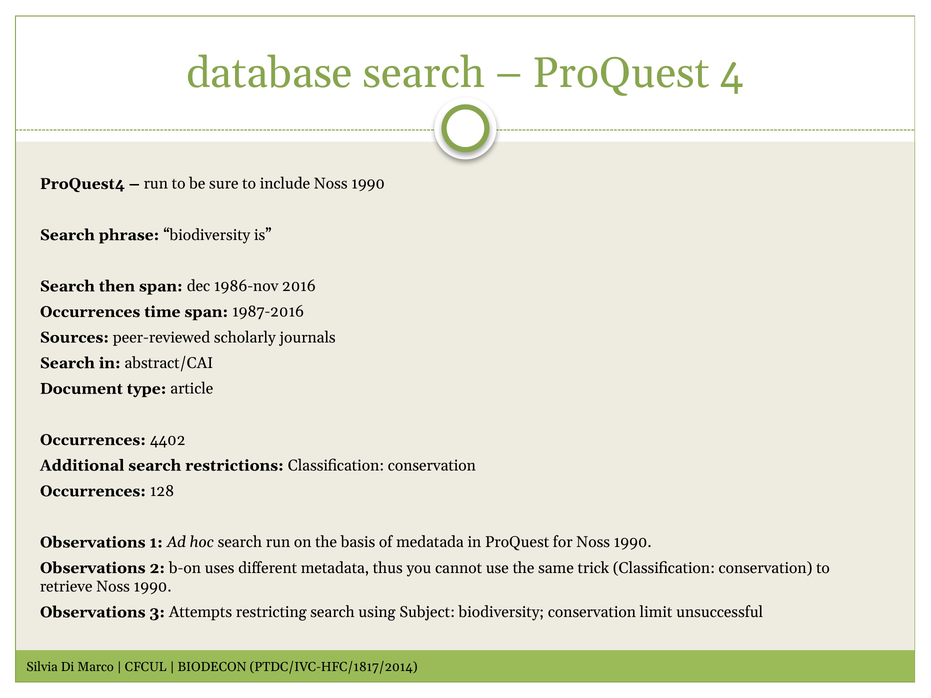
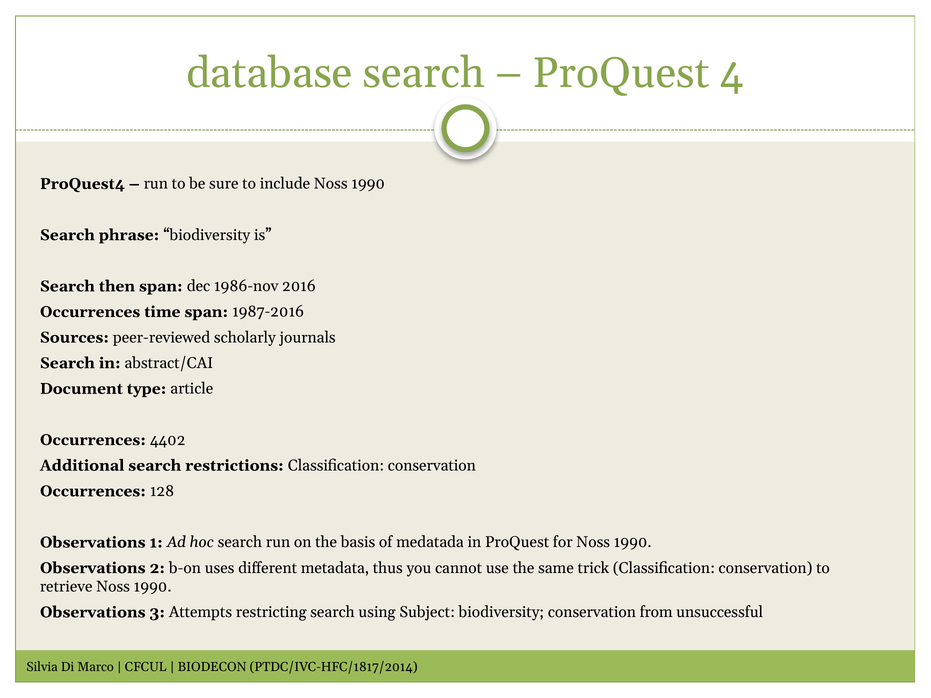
limit: limit -> from (656, 612)
